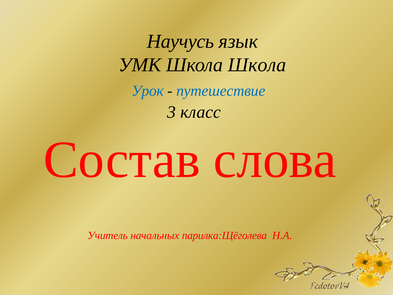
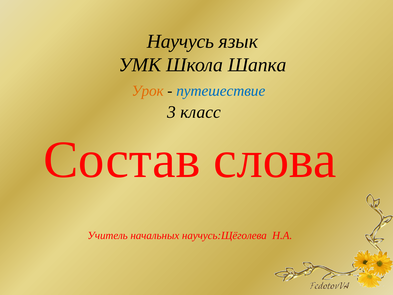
Школа Школа: Школа -> Шапка (257, 65)
Урок colour: blue -> orange (148, 91)
парилка:Щёголева: парилка:Щёголева -> научусь:Щёголева (224, 235)
